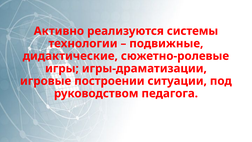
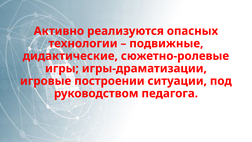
системы: системы -> опасных (192, 31)
